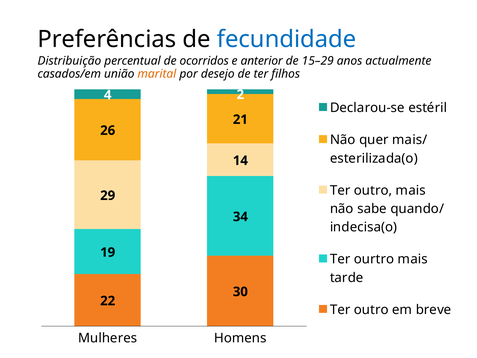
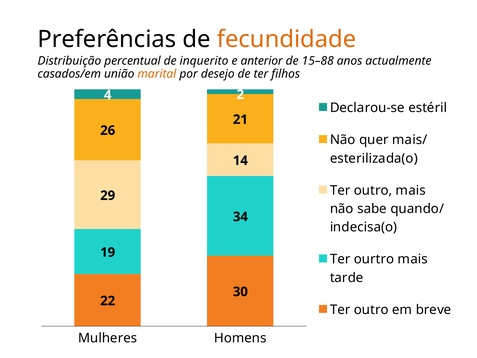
fecundidade colour: blue -> orange (287, 39)
ocorridos: ocorridos -> inquerito (204, 61)
15–29: 15–29 -> 15–88 (318, 61)
